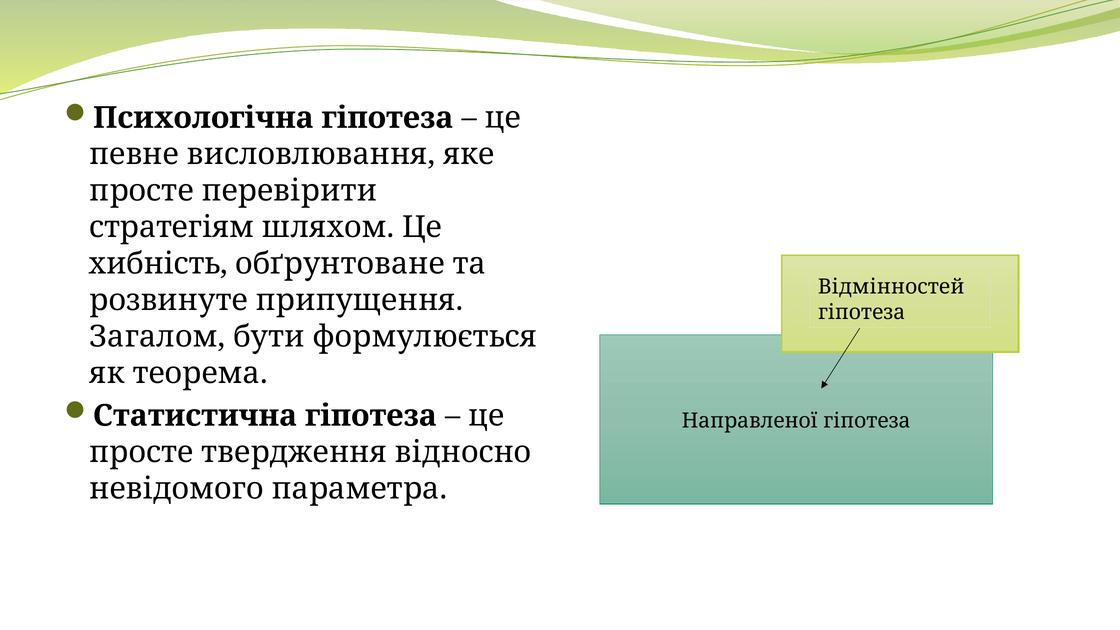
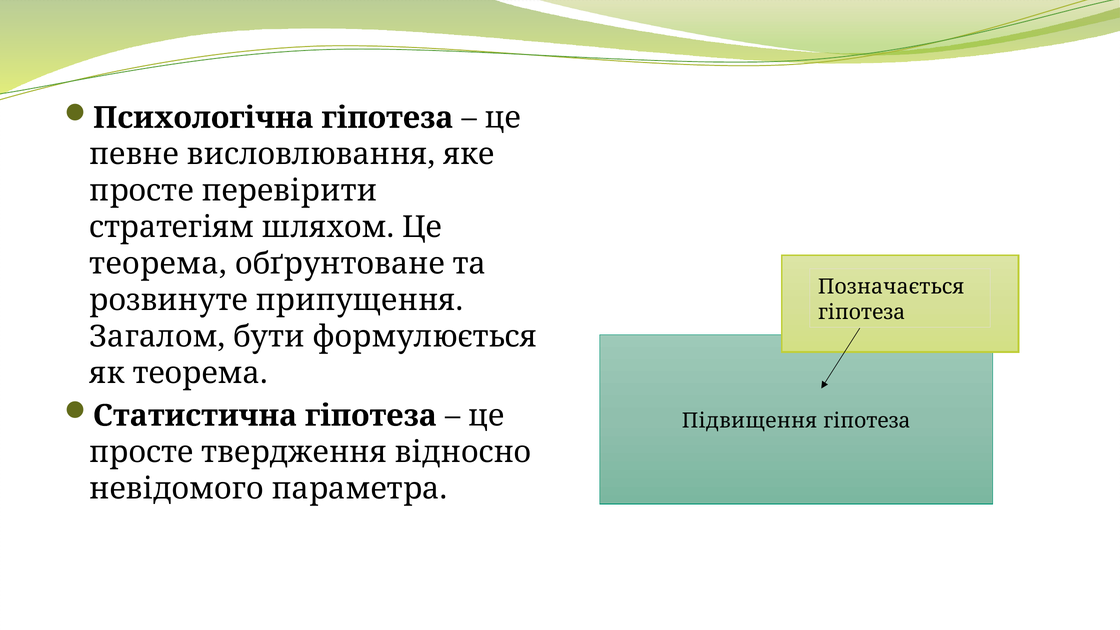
хибність: хибність -> теорема (158, 264)
Відмінностей: Відмінностей -> Позначається (891, 287)
Направленої: Направленої -> Підвищення (750, 421)
